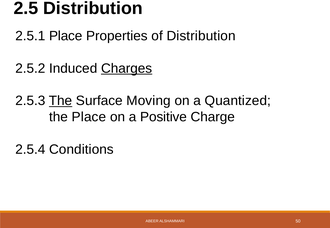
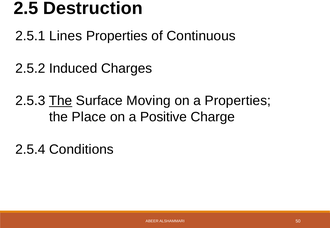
2.5 Distribution: Distribution -> Destruction (93, 8)
2.5.1 Place: Place -> Lines (66, 36)
of Distribution: Distribution -> Continuous (201, 36)
Charges underline: present -> none (127, 68)
a Quantized: Quantized -> Properties (238, 101)
